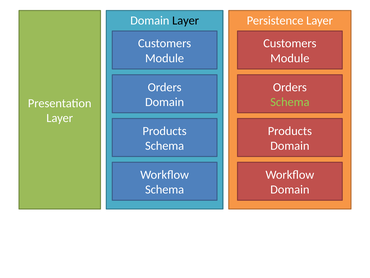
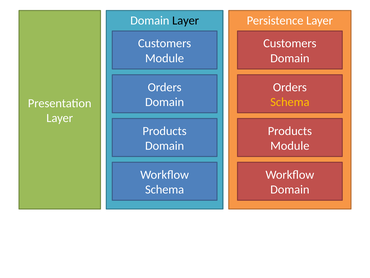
Module: Module -> Domain (290, 58)
Schema colour: light green -> yellow (290, 102)
Schema: Schema -> Domain (165, 146)
Domain: Domain -> Module (290, 146)
